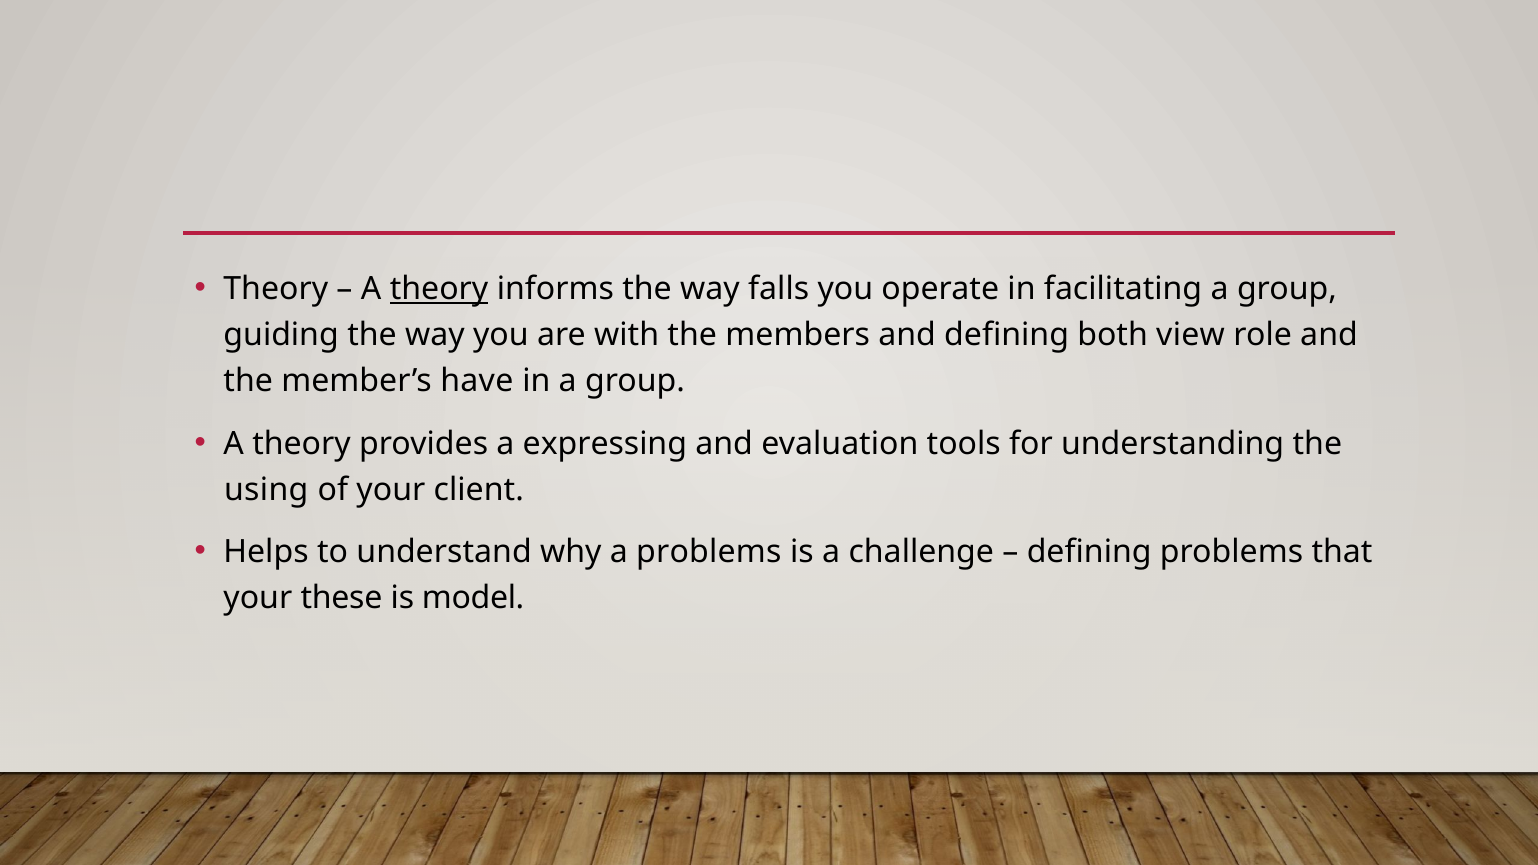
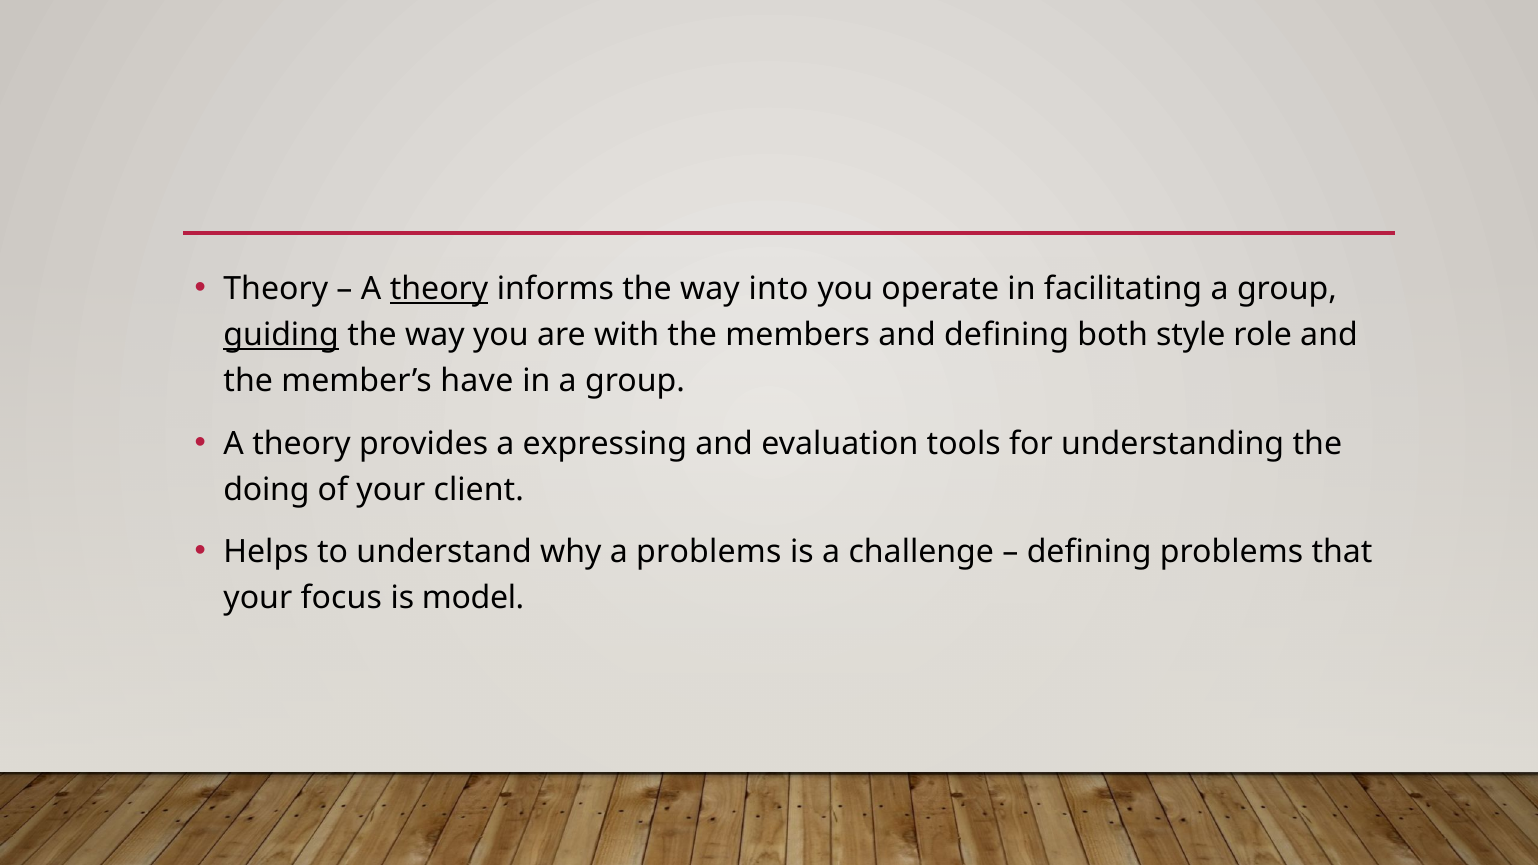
falls: falls -> into (779, 289)
guiding underline: none -> present (281, 335)
view: view -> style (1191, 335)
using: using -> doing (267, 490)
these: these -> focus (341, 598)
